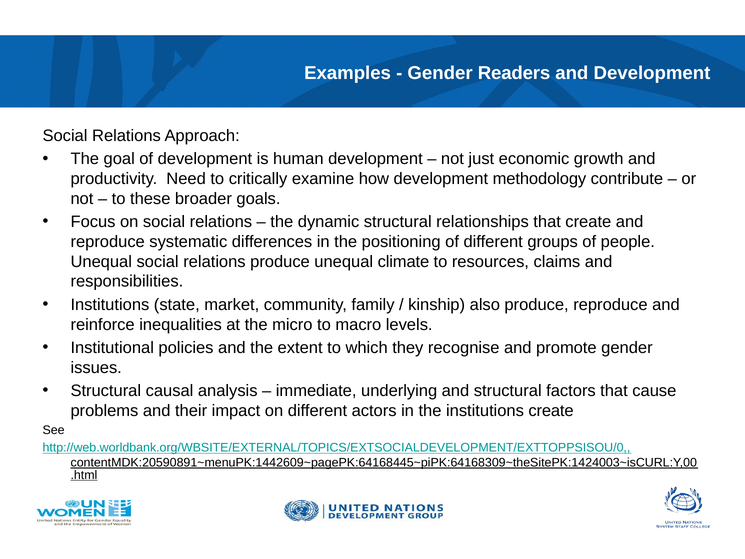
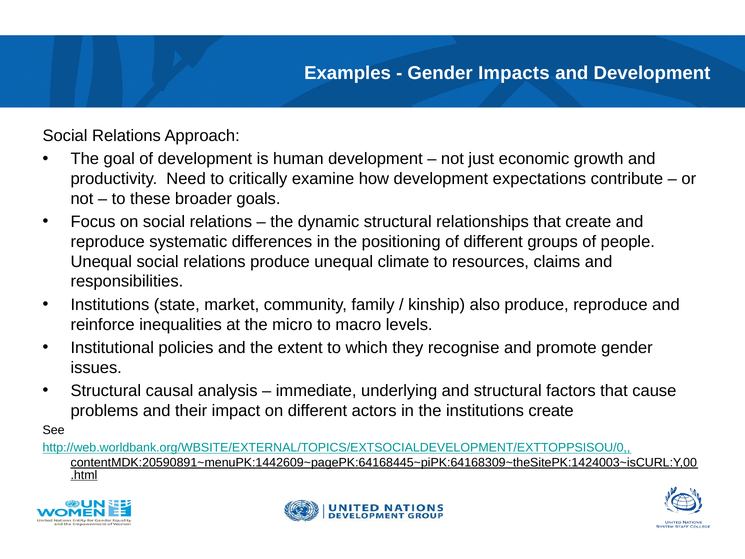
Readers: Readers -> Impacts (514, 73)
methodology: methodology -> expectations (539, 179)
